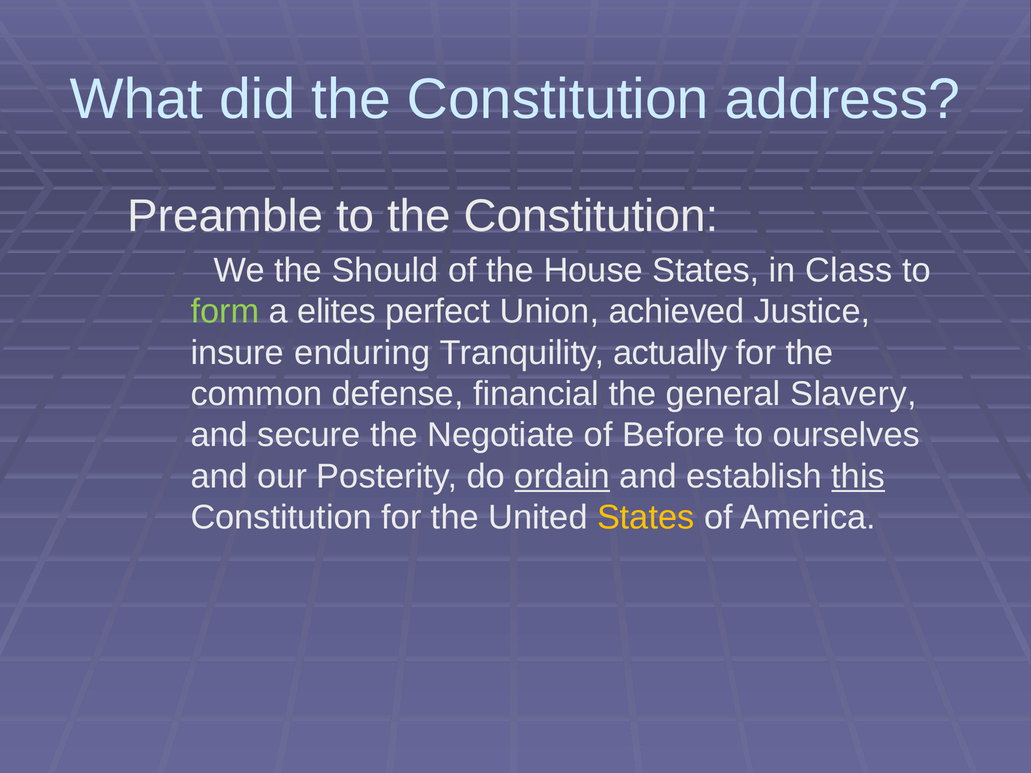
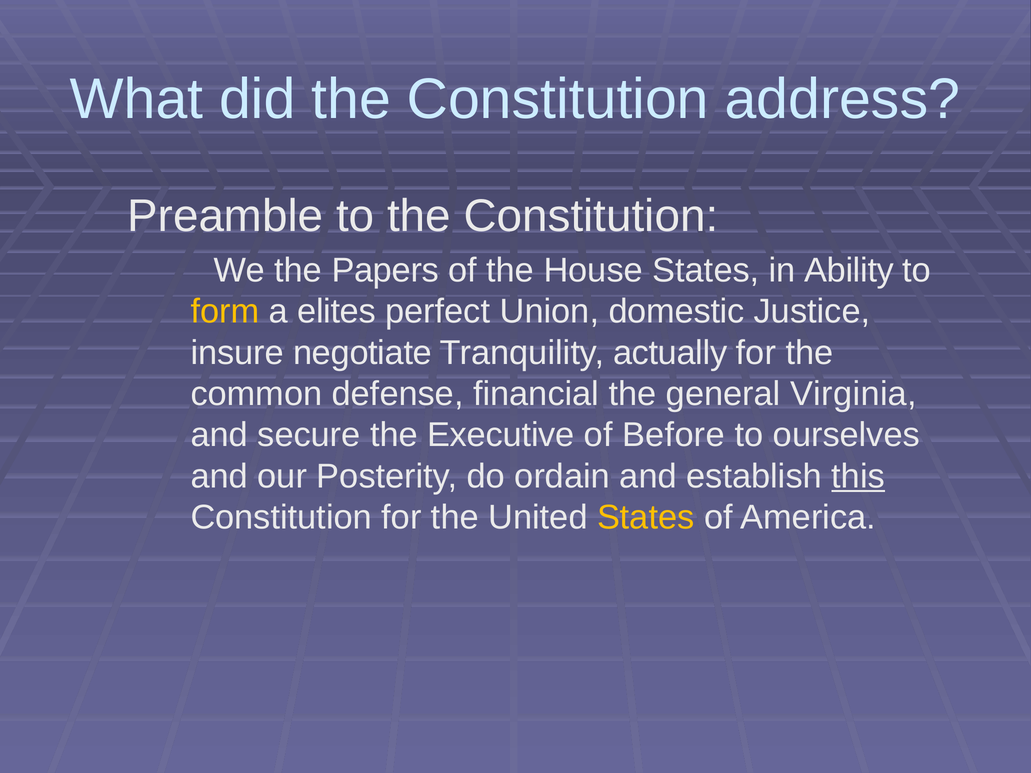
Should: Should -> Papers (385, 270)
Class: Class -> Ability (849, 270)
form colour: light green -> yellow (225, 312)
achieved: achieved -> domestic (677, 312)
enduring: enduring -> negotiate (363, 353)
Slavery: Slavery -> Virginia (854, 394)
Negotiate: Negotiate -> Executive (501, 435)
ordain underline: present -> none (562, 477)
